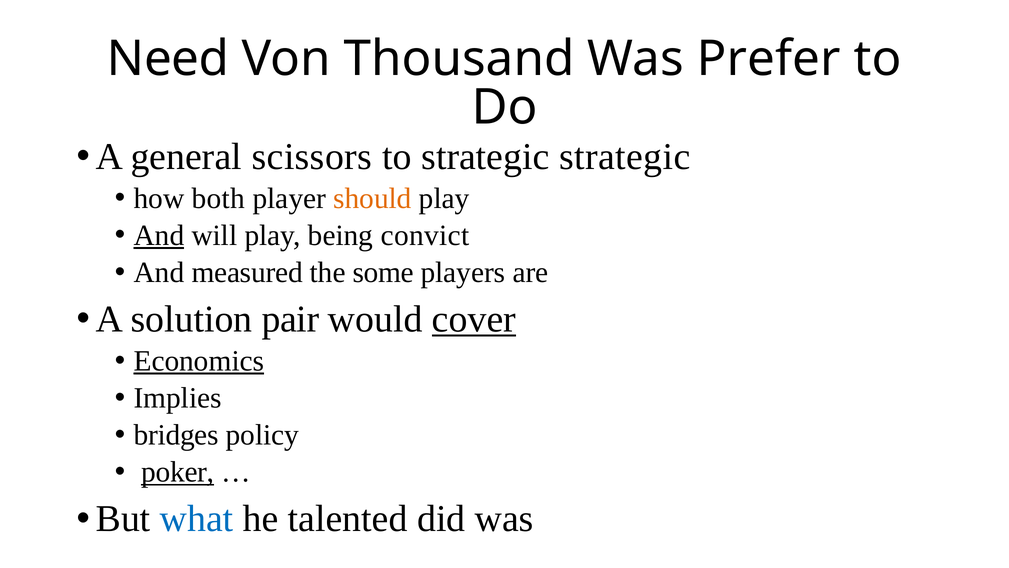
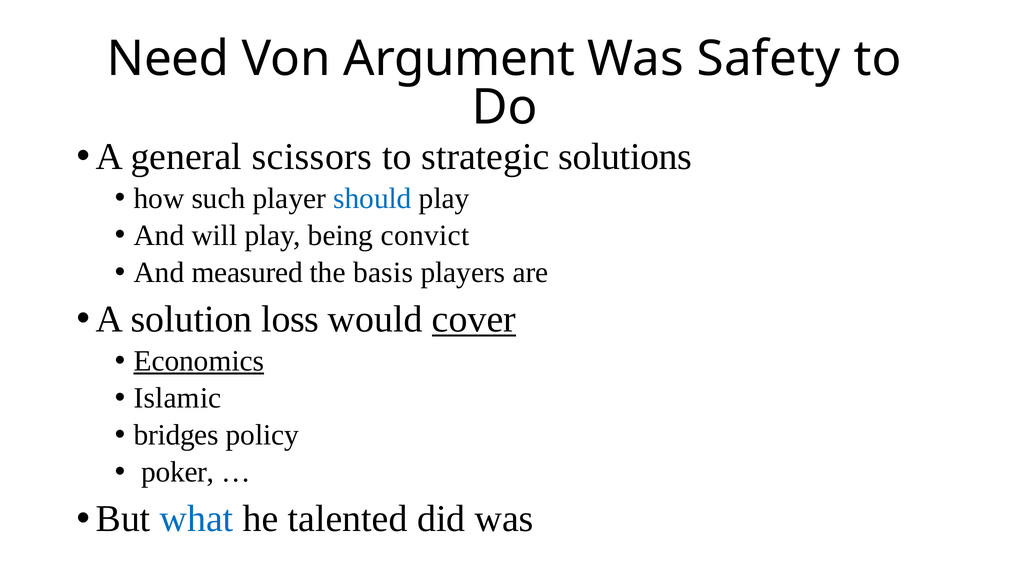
Thousand: Thousand -> Argument (459, 59)
Prefer: Prefer -> Safety (769, 59)
strategic strategic: strategic -> solutions (625, 157)
both: both -> such (218, 198)
should colour: orange -> blue (372, 198)
And underline: present -> none (159, 235)
some: some -> basis (383, 272)
pair: pair -> loss (290, 319)
Implies: Implies -> Islamic (178, 398)
poker underline: present -> none (178, 472)
